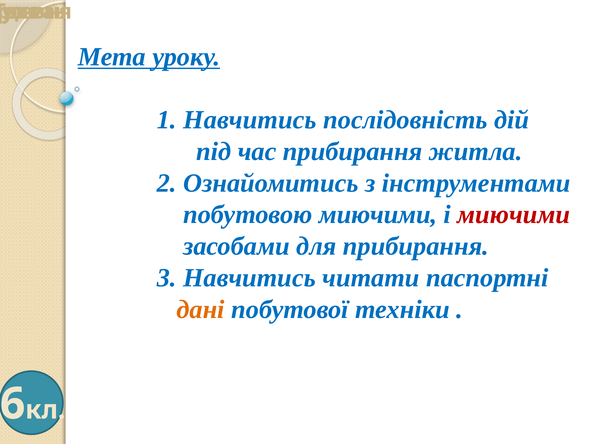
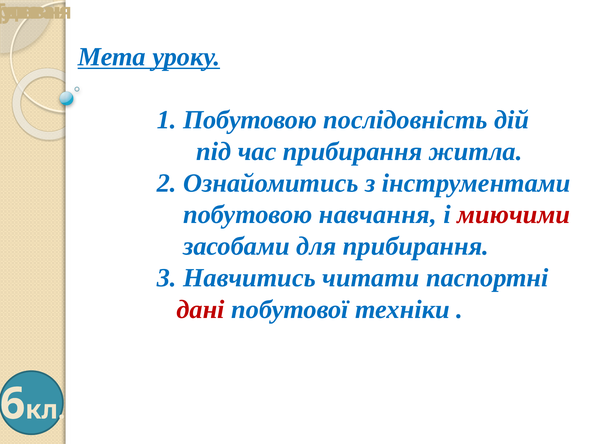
1 Навчитись: Навчитись -> Побутовою (250, 120)
побутовою миючими: миючими -> навчання (378, 215)
дані colour: orange -> red (201, 309)
